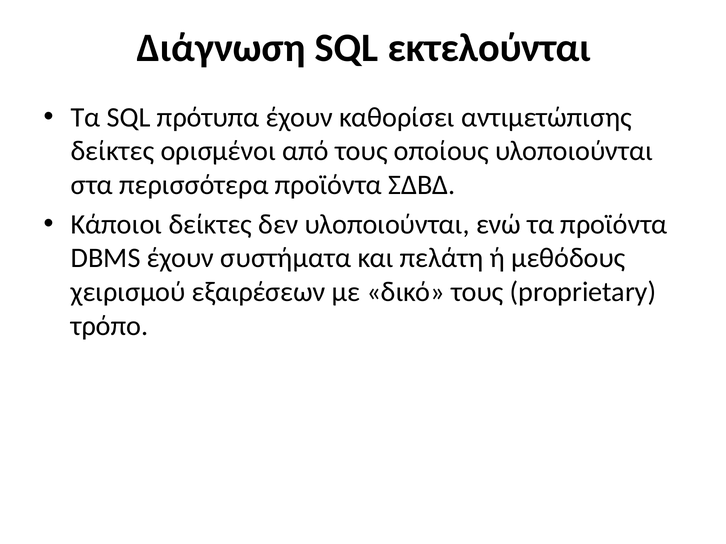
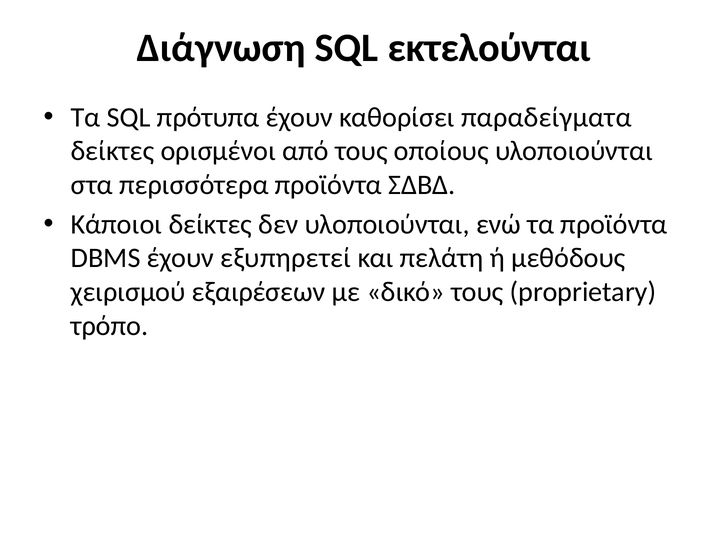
αντιμετώπισης: αντιμετώπισης -> παραδείγματα (546, 118)
συστήματα: συστήματα -> εξυπηρετεί (286, 258)
